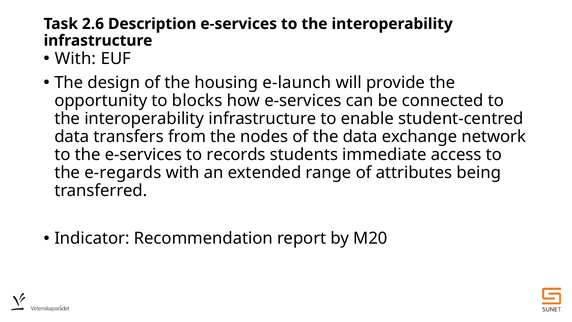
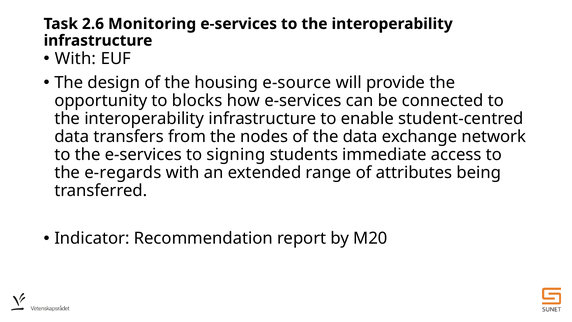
Description: Description -> Monitoring (152, 24)
e-launch: e-launch -> e-source (297, 82)
records: records -> signing (236, 154)
